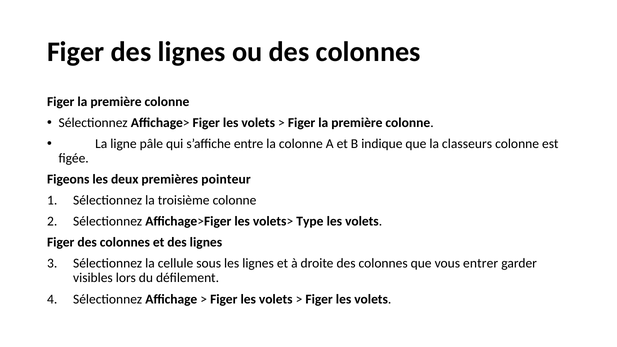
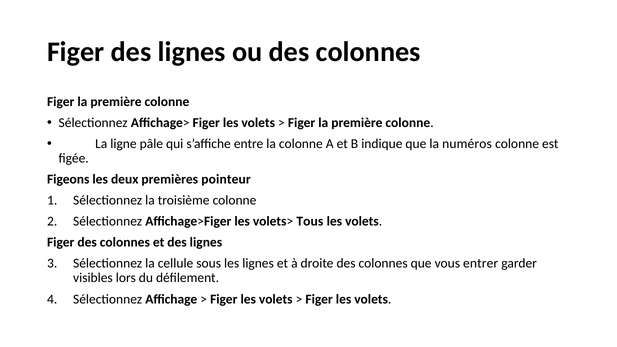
classeurs: classeurs -> numéros (467, 144)
Type: Type -> Tous (310, 222)
